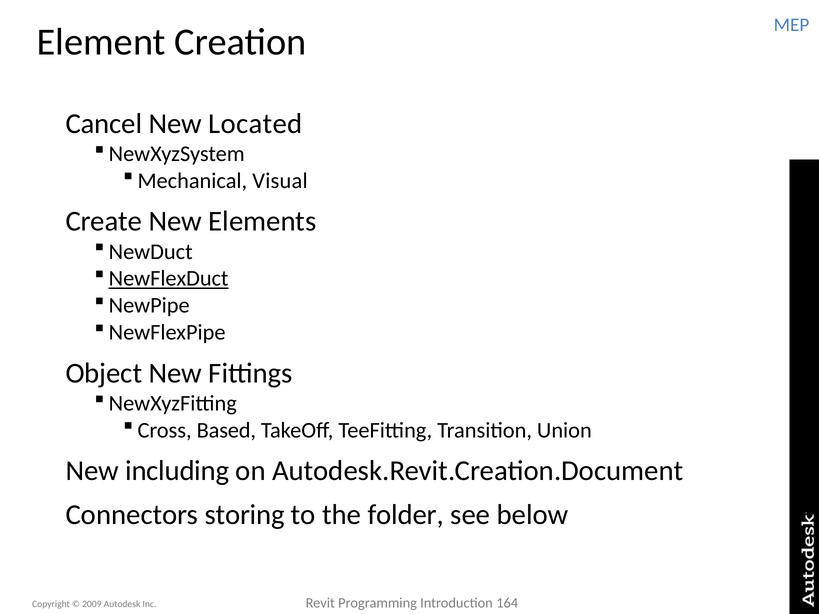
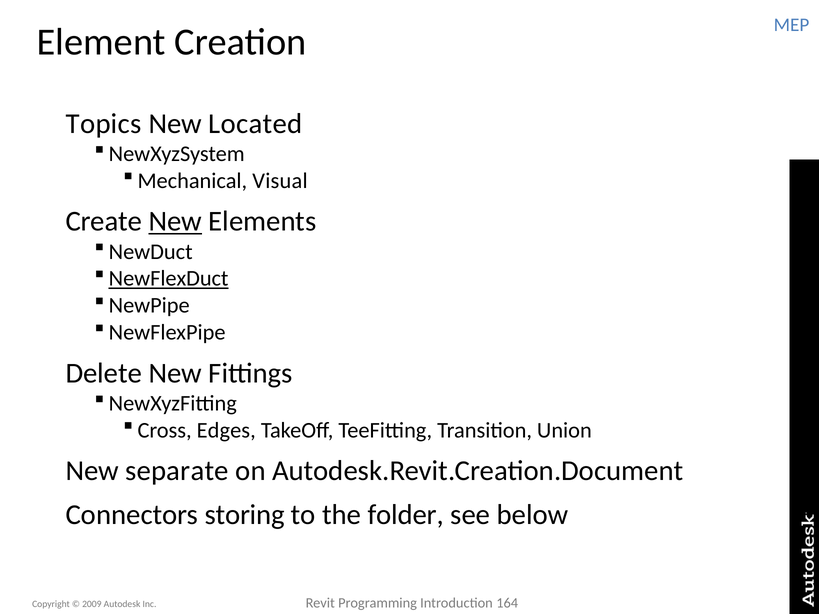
Cancel: Cancel -> Topics (104, 124)
New underline: none -> present (175, 222)
Object: Object -> Delete (104, 373)
Based: Based -> Edges (226, 430)
including: including -> separate (177, 471)
